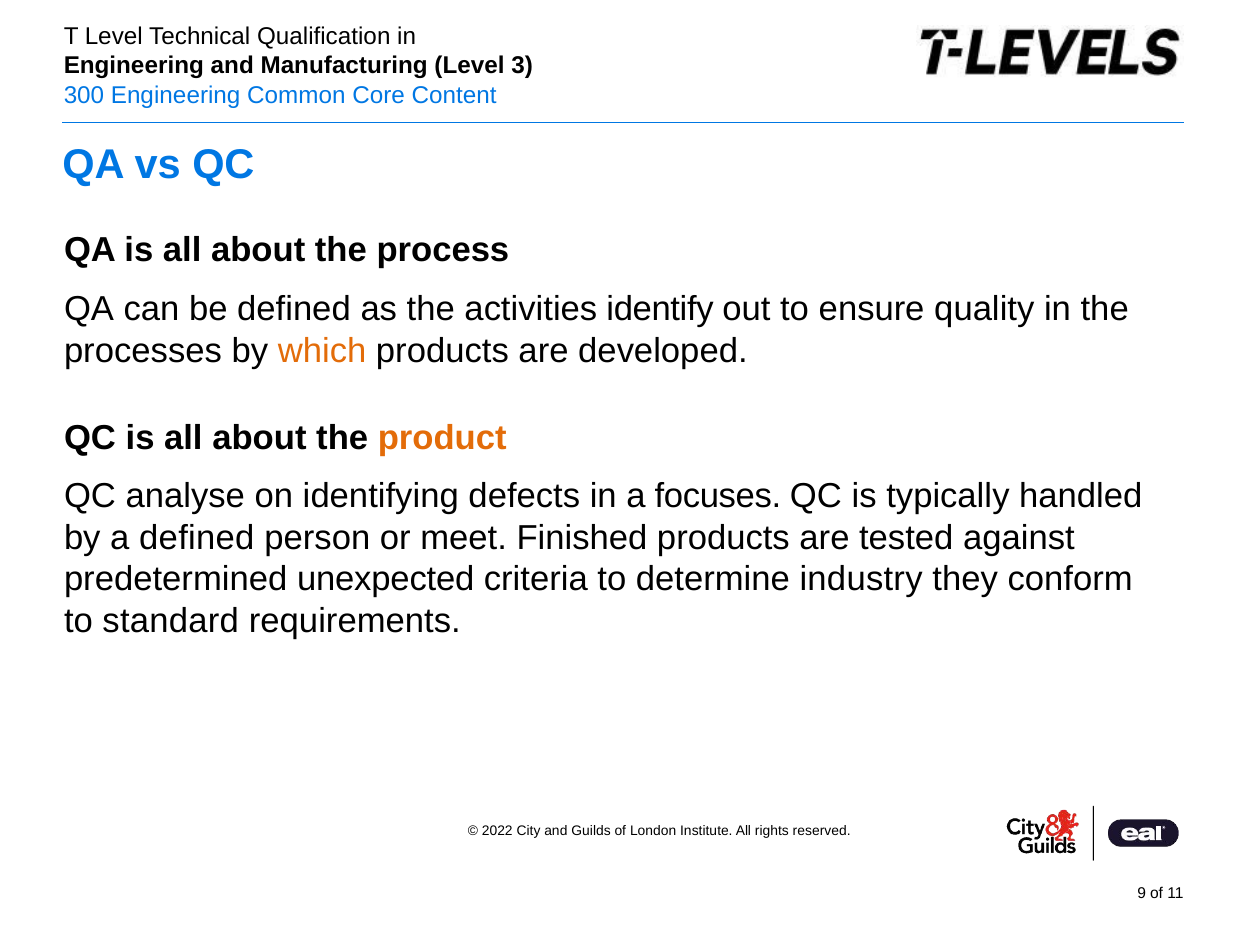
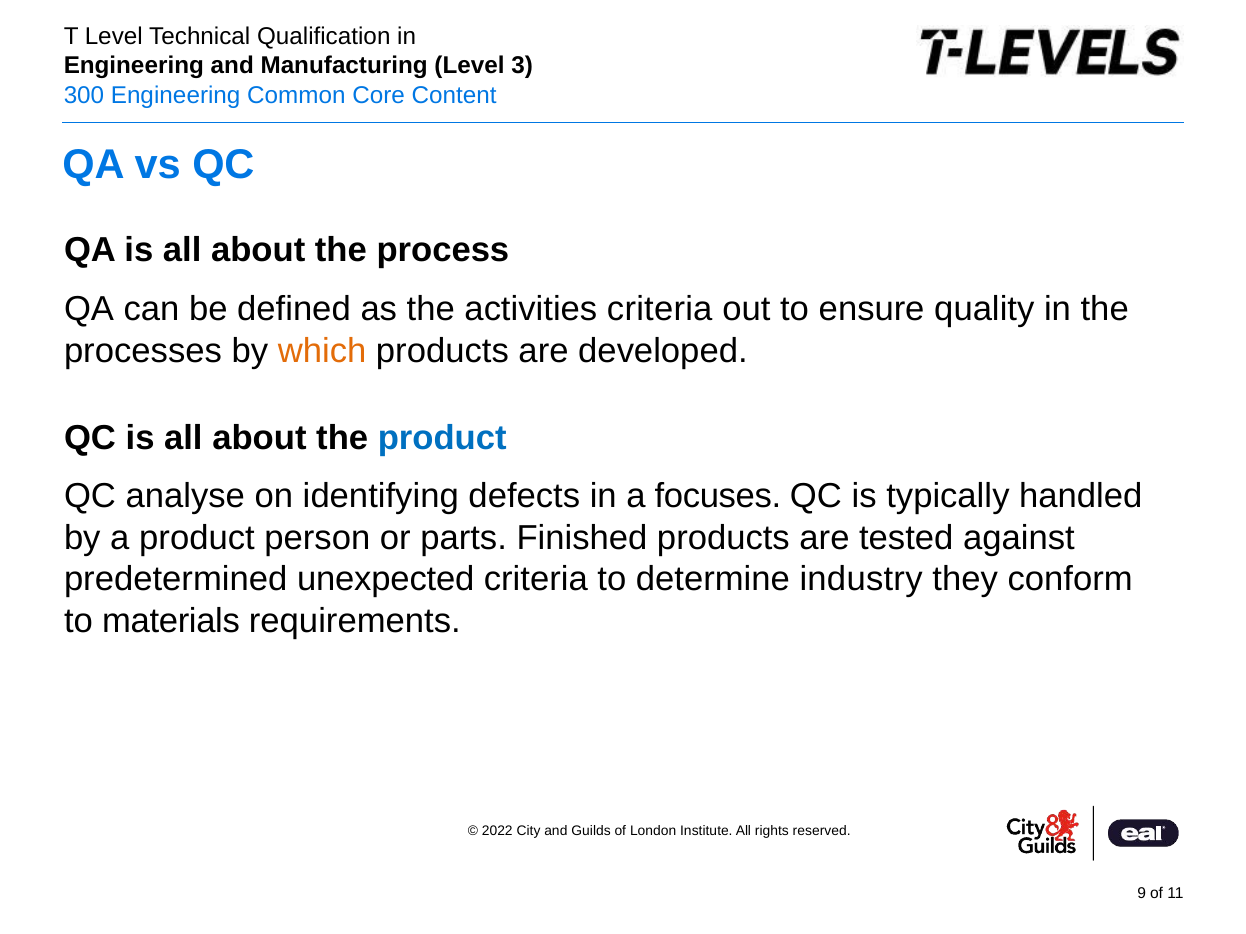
activities identify: identify -> criteria (660, 309)
product colour: orange -> blue (442, 438)
a defined: defined -> product (197, 538)
meet: meet -> parts (464, 538)
standard: standard -> materials (171, 621)
